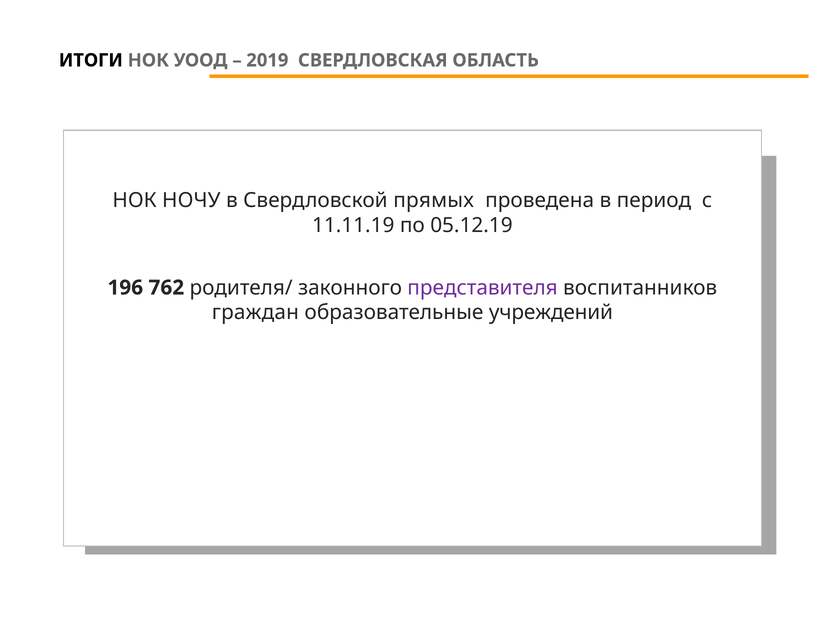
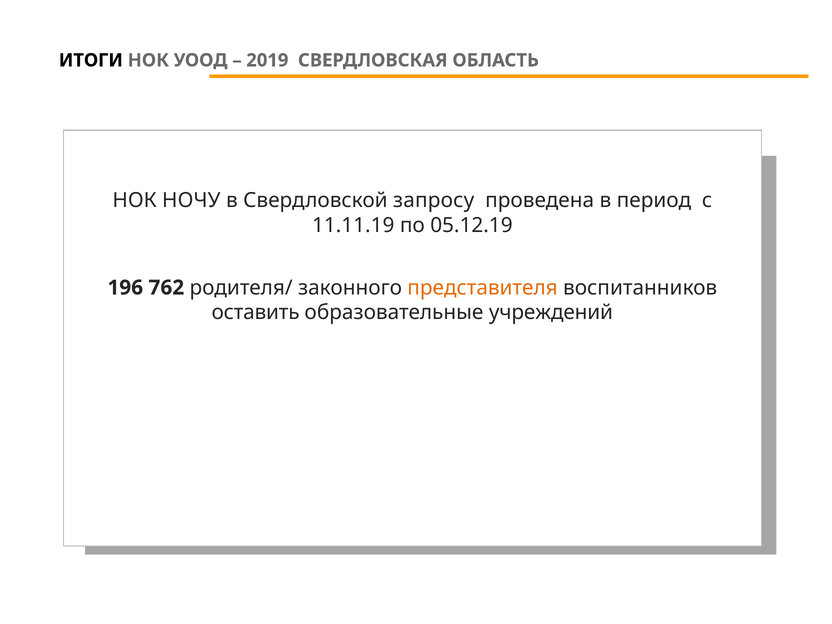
прямых: прямых -> запросу (434, 200)
представителя colour: purple -> orange (483, 288)
граждан: граждан -> оставить (256, 313)
